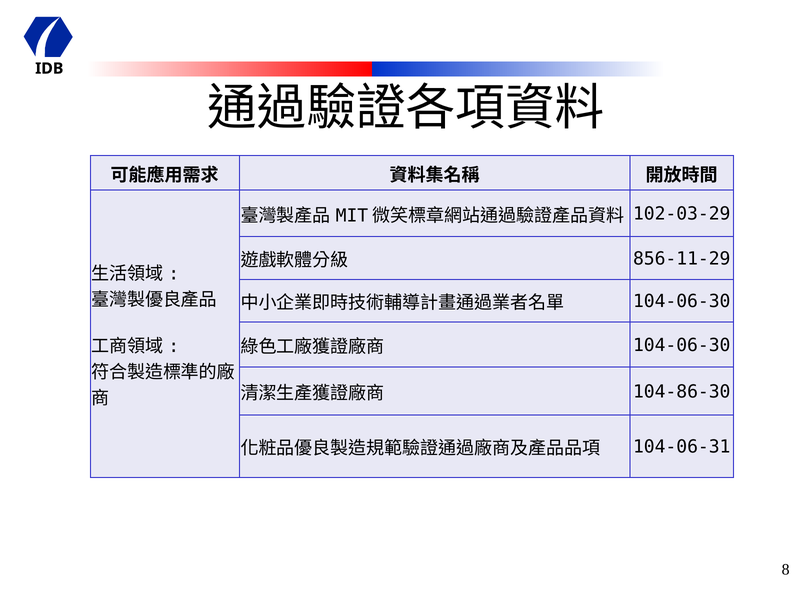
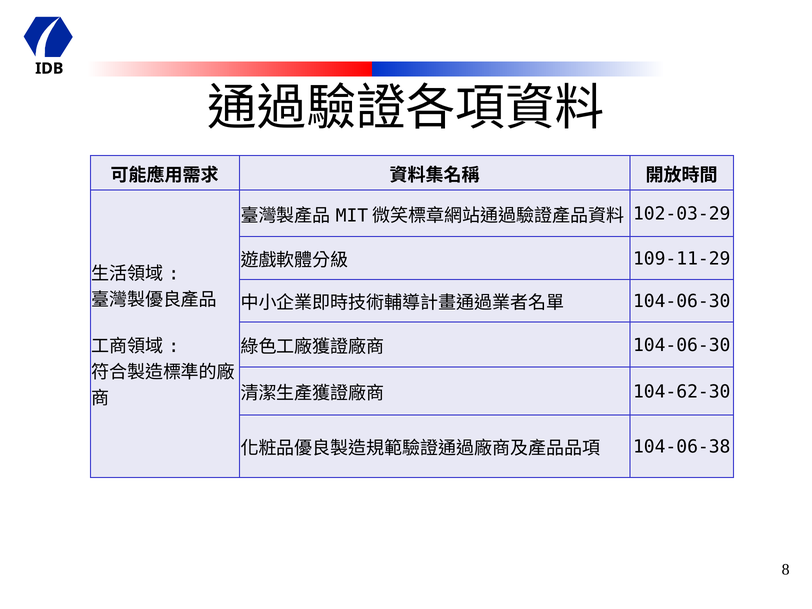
856-11-29: 856-11-29 -> 109-11-29 (682, 259)
104-86-30: 104-86-30 -> 104-62-30 (682, 392)
104-06-31: 104-06-31 -> 104-06-38 (682, 447)
